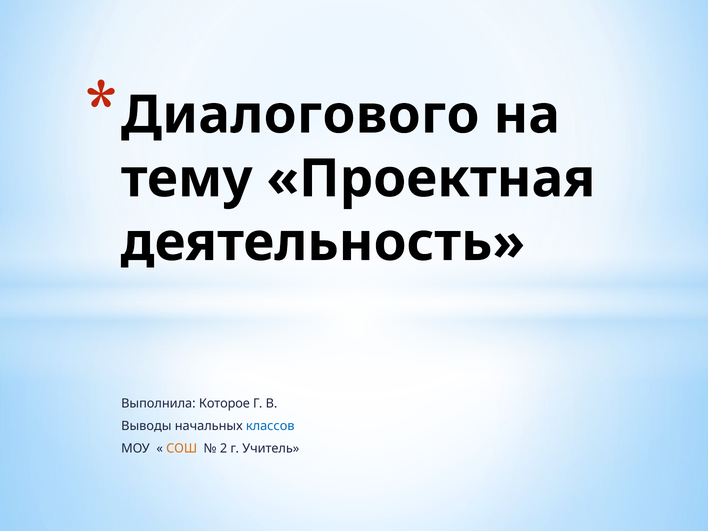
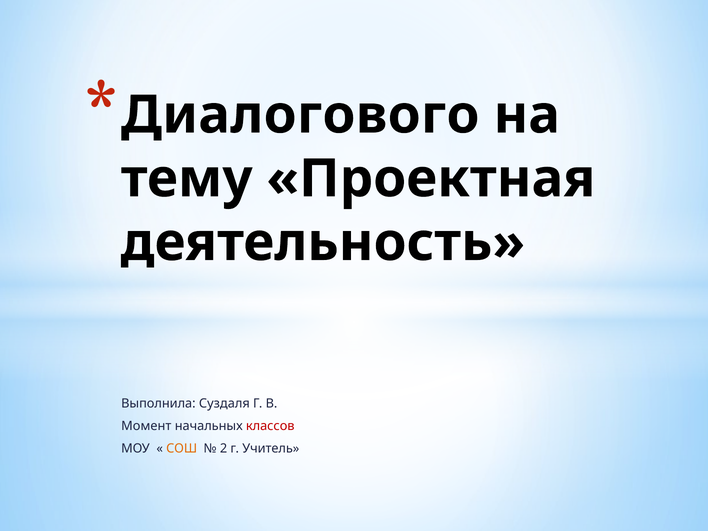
Которое: Которое -> Суздаля (224, 403)
Выводы: Выводы -> Момент (146, 426)
классов colour: blue -> red (270, 426)
